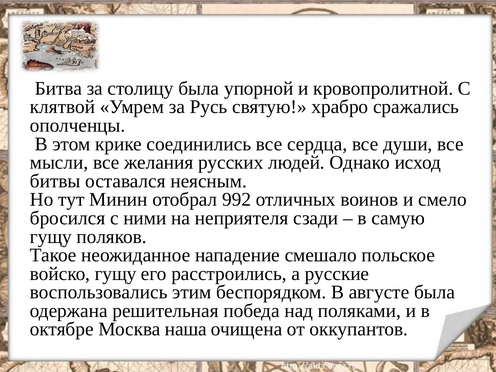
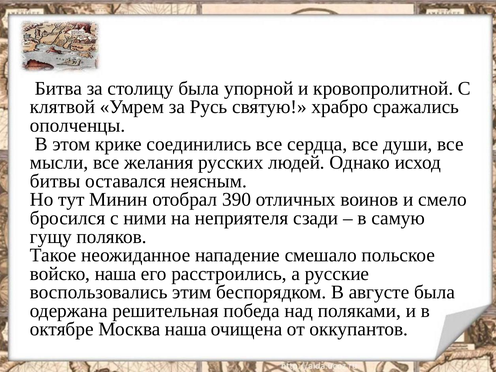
992: 992 -> 390 (237, 200)
войско гущу: гущу -> наша (116, 274)
